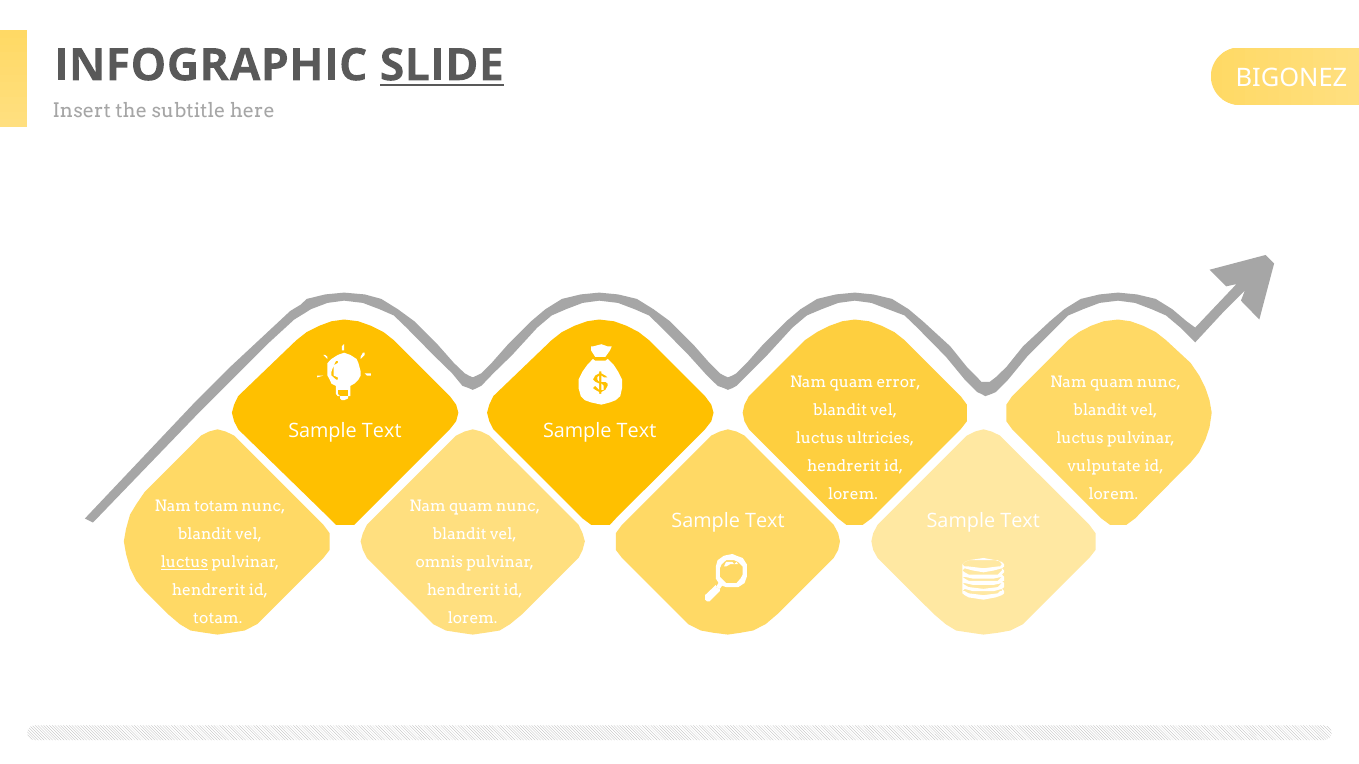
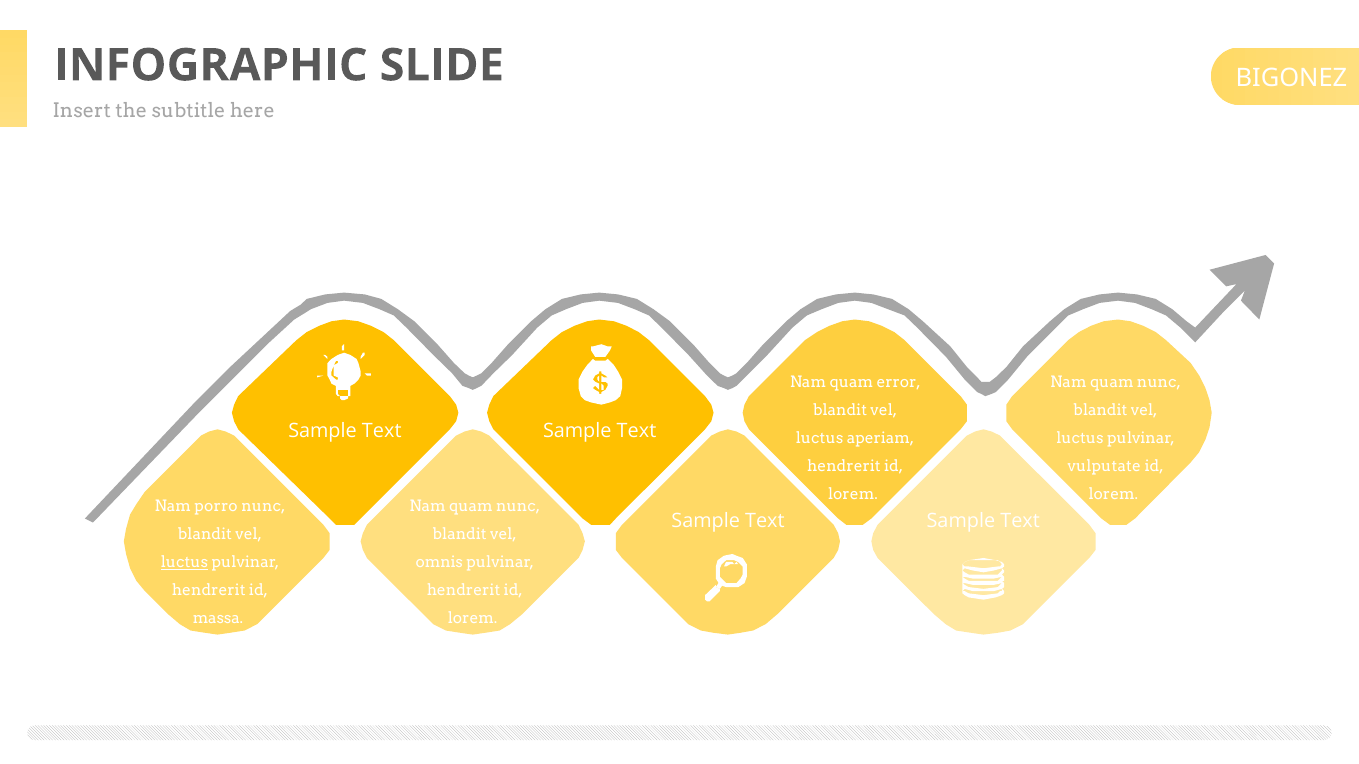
SLIDE underline: present -> none (442, 65)
ultricies: ultricies -> aperiam (881, 439)
Nam totam: totam -> porro (216, 507)
totam: totam -> massa (218, 619)
